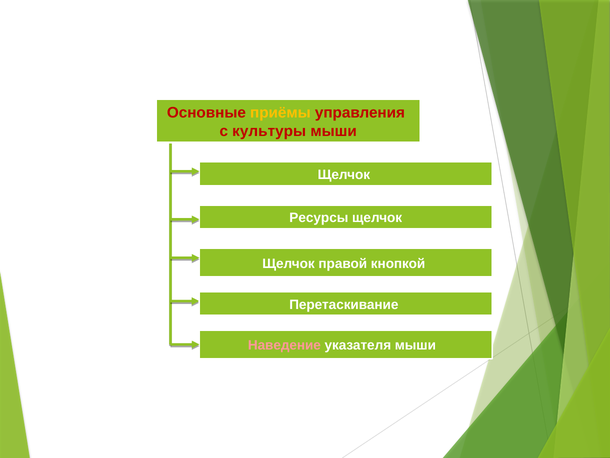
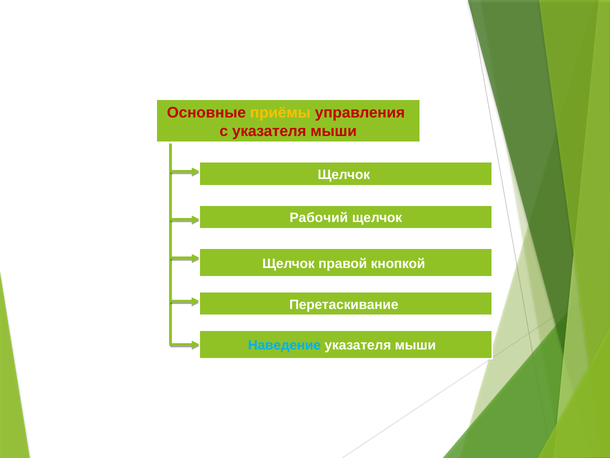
с культуры: культуры -> указателя (269, 131)
Ресурсы: Ресурсы -> Рабочий (319, 218)
Наведение colour: pink -> light blue (284, 345)
